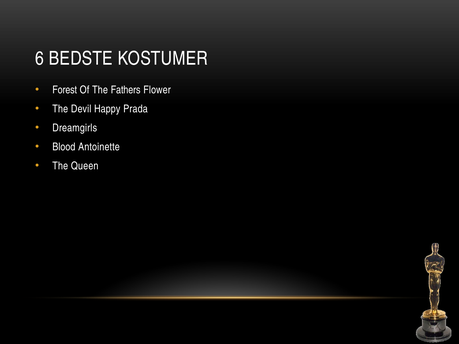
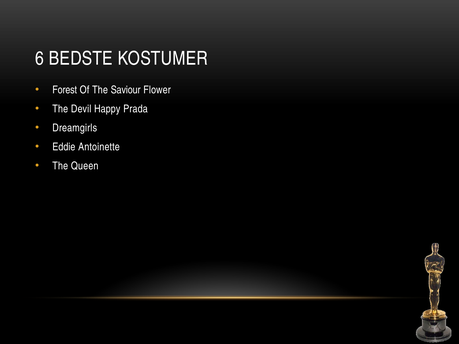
Fathers: Fathers -> Saviour (126, 90)
Blood: Blood -> Eddie (64, 147)
